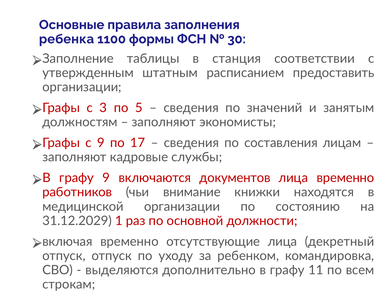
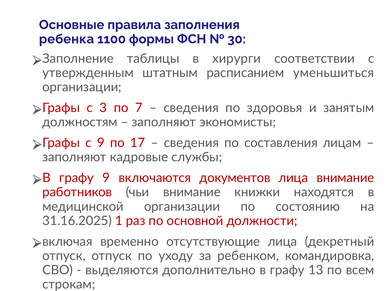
станция: станция -> хирурги (237, 59)
предоставить: предоставить -> уменьшиться (334, 73)
5: 5 -> 7 (139, 108)
значений: значений -> здоровья (275, 108)
лица временно: временно -> внимание (345, 178)
31.12.2029: 31.12.2029 -> 31.16.2025 (77, 221)
11: 11 -> 13 (316, 270)
